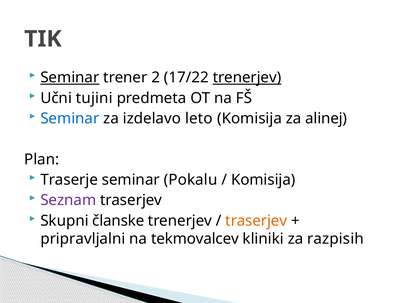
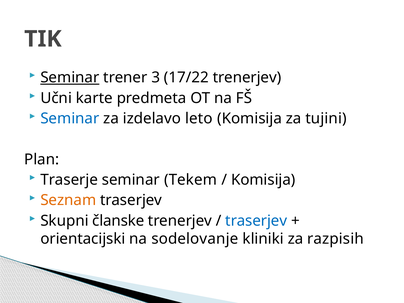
2: 2 -> 3 (156, 78)
trenerjev underline: present -> none (247, 78)
tujini: tujini -> karte (94, 98)
alinej: alinej -> tujini (326, 118)
Pokalu: Pokalu -> Tekem (191, 180)
Seznam colour: purple -> orange (68, 200)
traserjev colour: orange -> blue (256, 221)
pripravljalni: pripravljalni -> orientacijski (83, 239)
tekmovalcev: tekmovalcev -> sodelovanje (195, 239)
